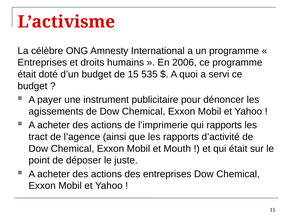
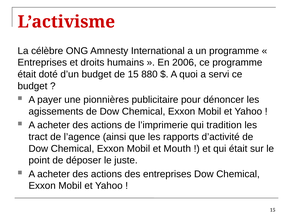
535: 535 -> 880 (149, 74)
instrument: instrument -> pionnières (106, 100)
qui rapports: rapports -> tradition (224, 125)
